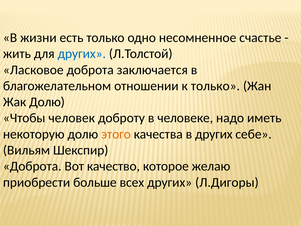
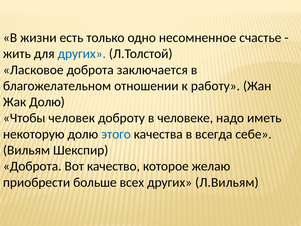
к только: только -> работу (215, 86)
этого colour: orange -> blue (116, 134)
в других: других -> всегда (214, 134)
Л.Дигоры: Л.Дигоры -> Л.Вильям (227, 182)
